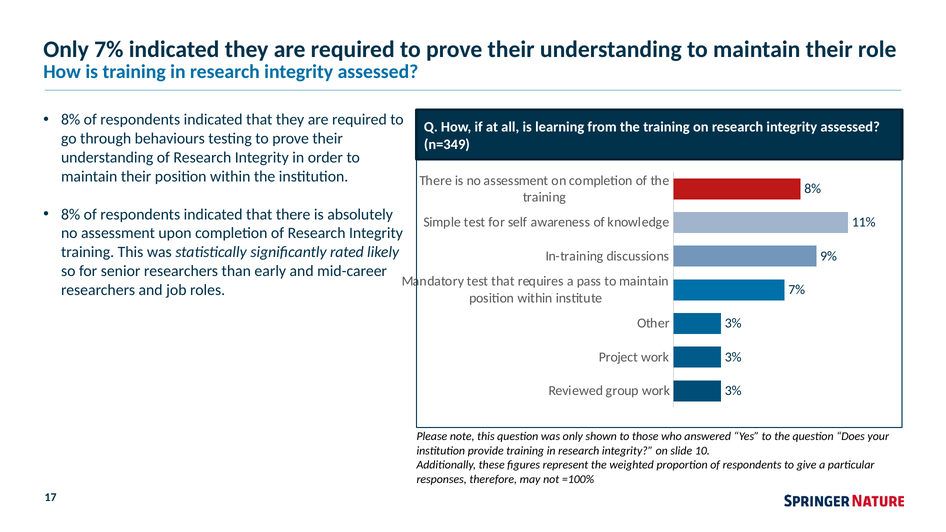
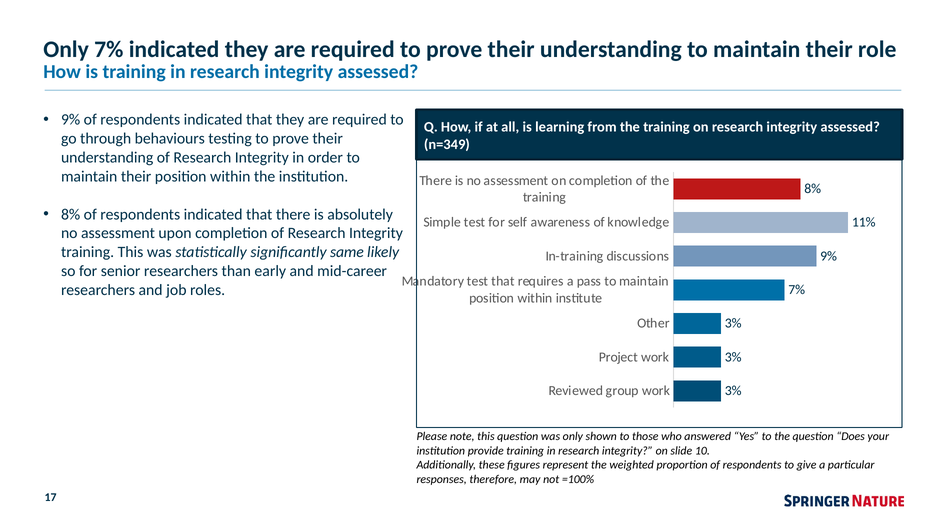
8%: 8% -> 9% (71, 120)
rated: rated -> same (347, 252)
